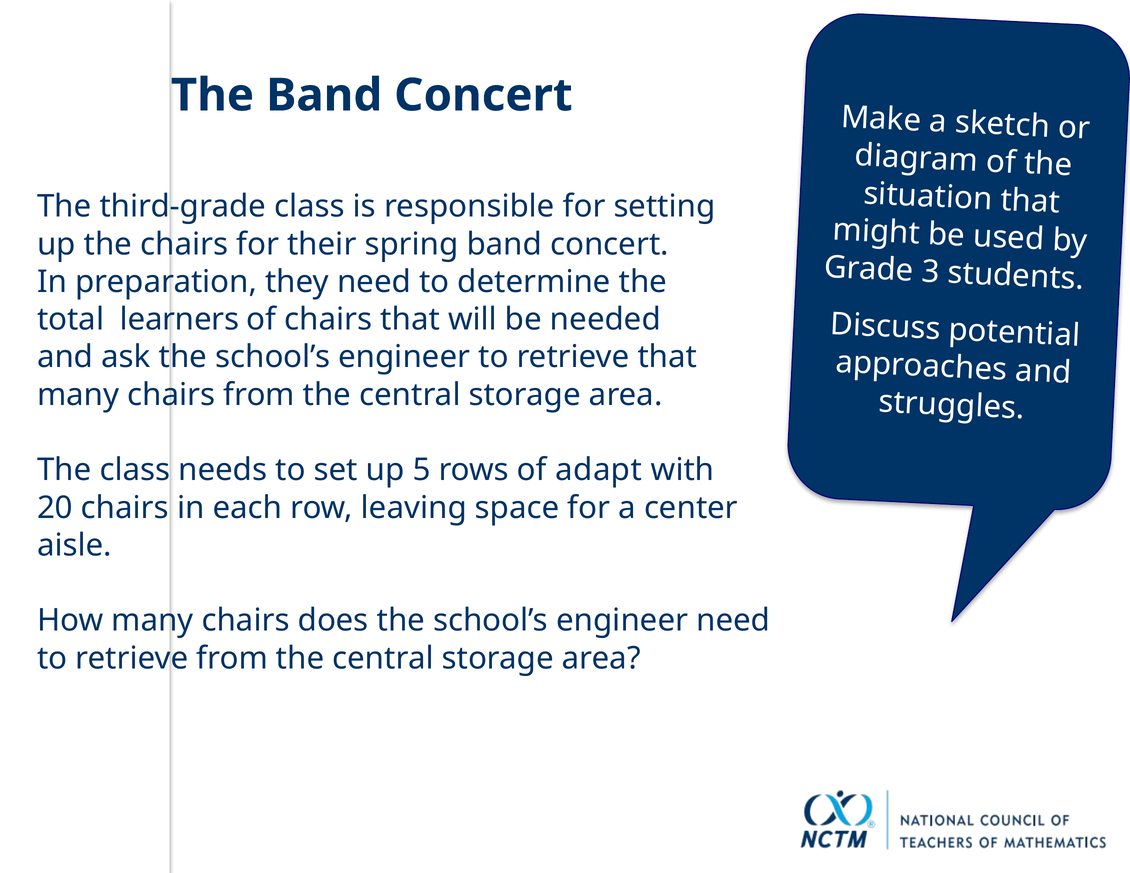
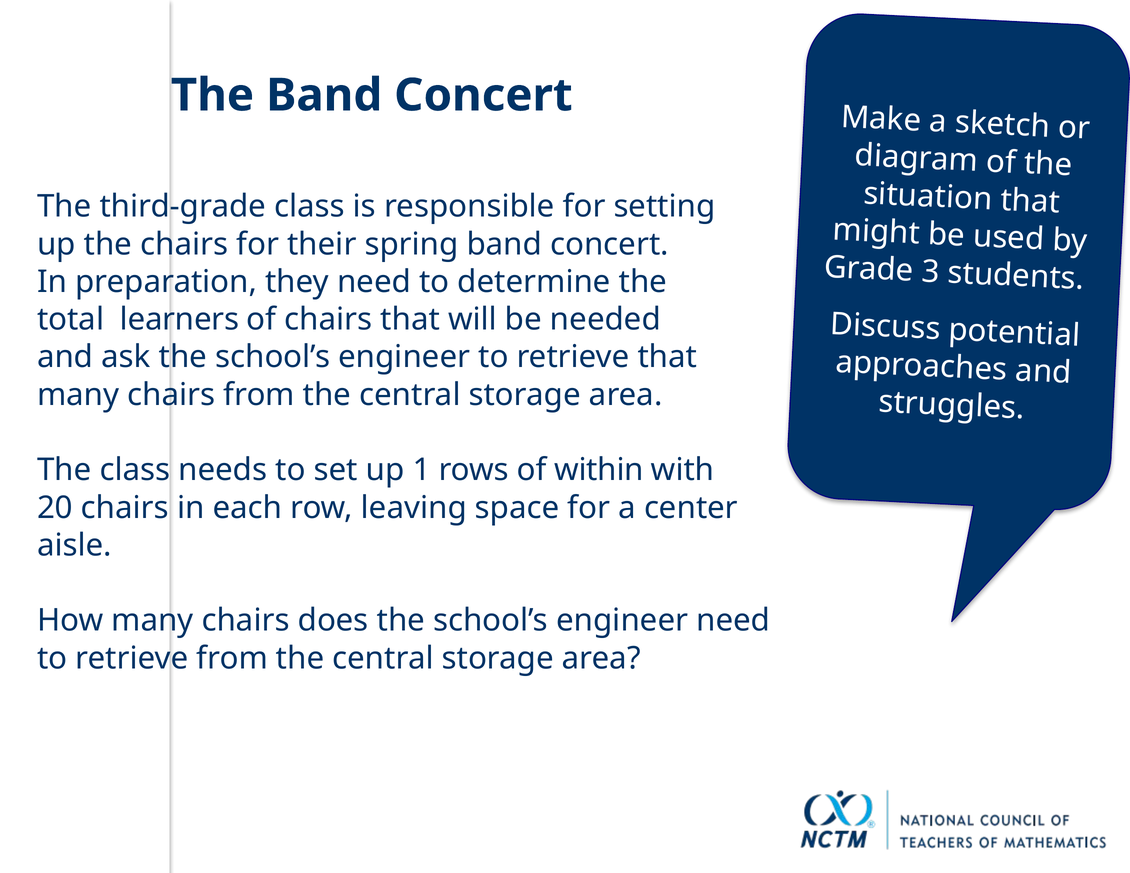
5: 5 -> 1 (422, 470)
adapt: adapt -> within (599, 470)
